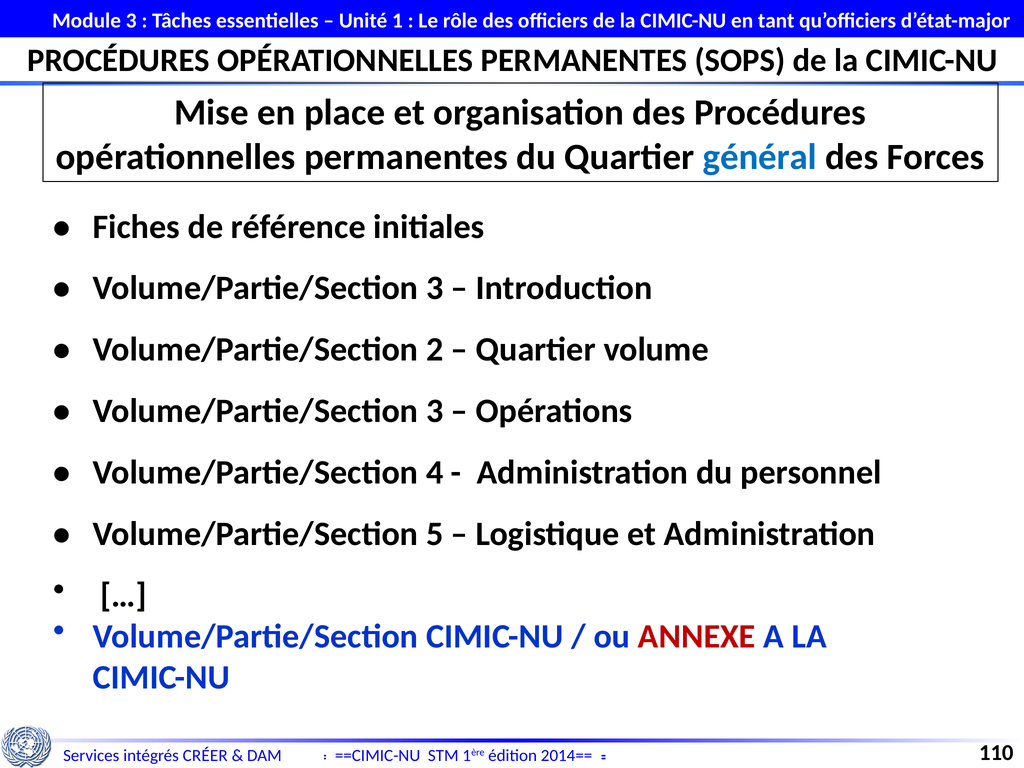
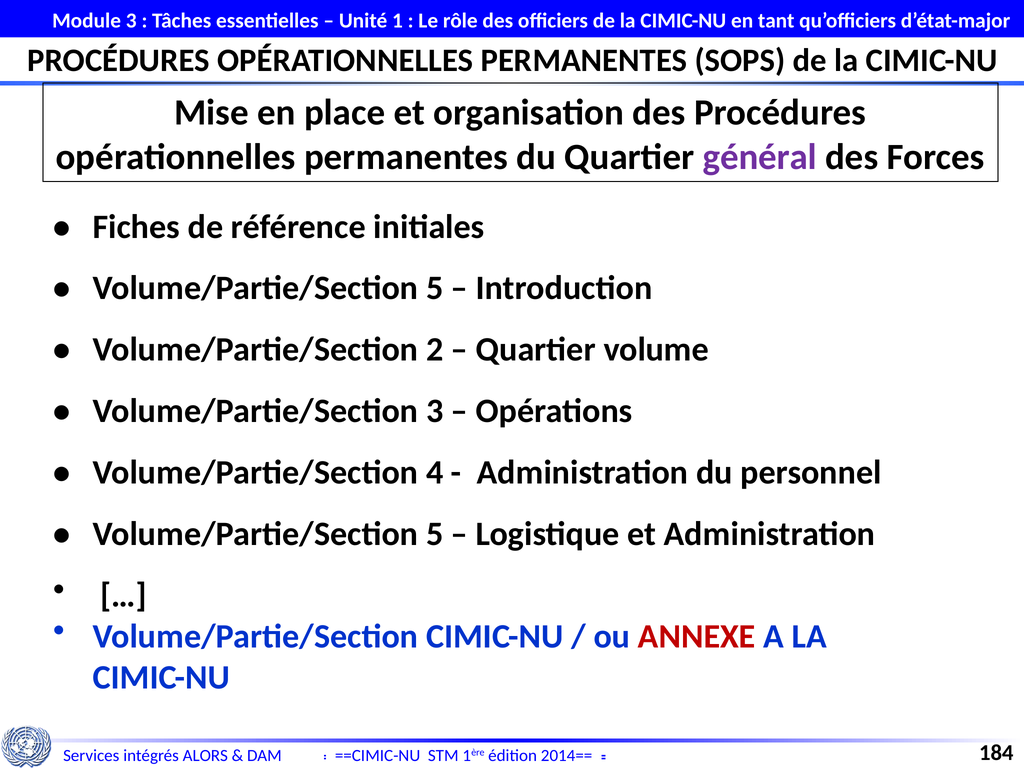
général colour: blue -> purple (760, 157)
3: 3 -> 5 (435, 288)
CRÉER: CRÉER -> ALORS (205, 756)
110: 110 -> 184 (996, 753)
